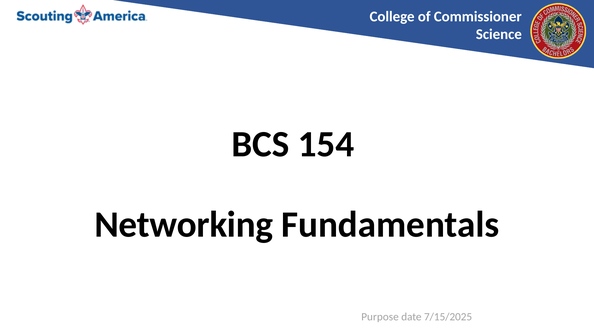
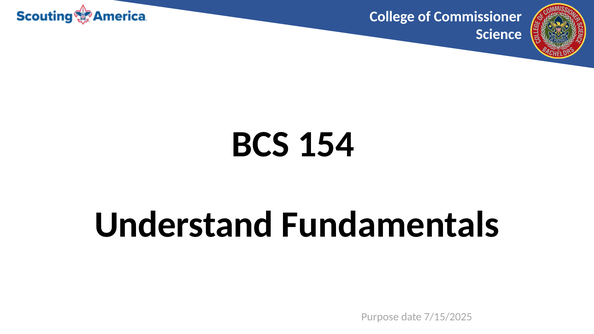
Networking: Networking -> Understand (184, 225)
